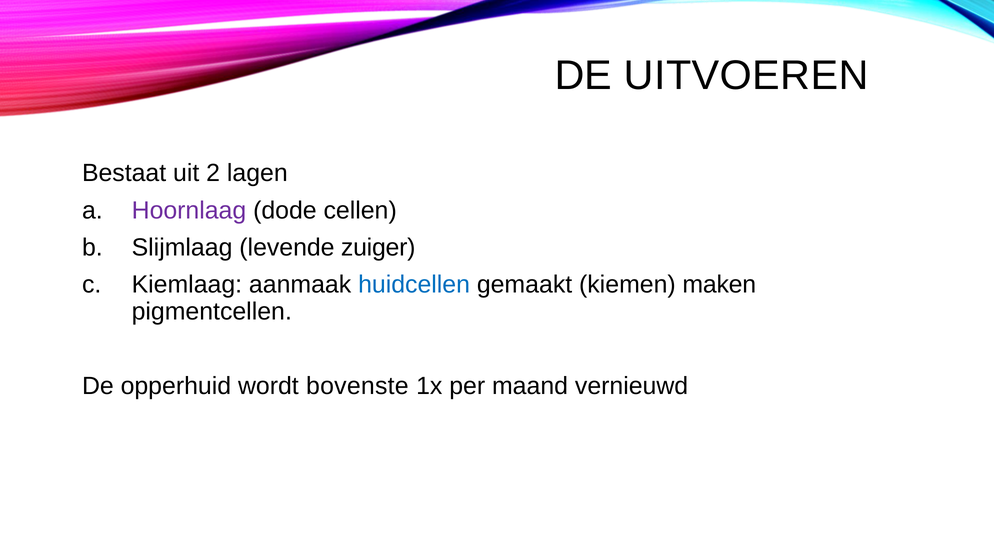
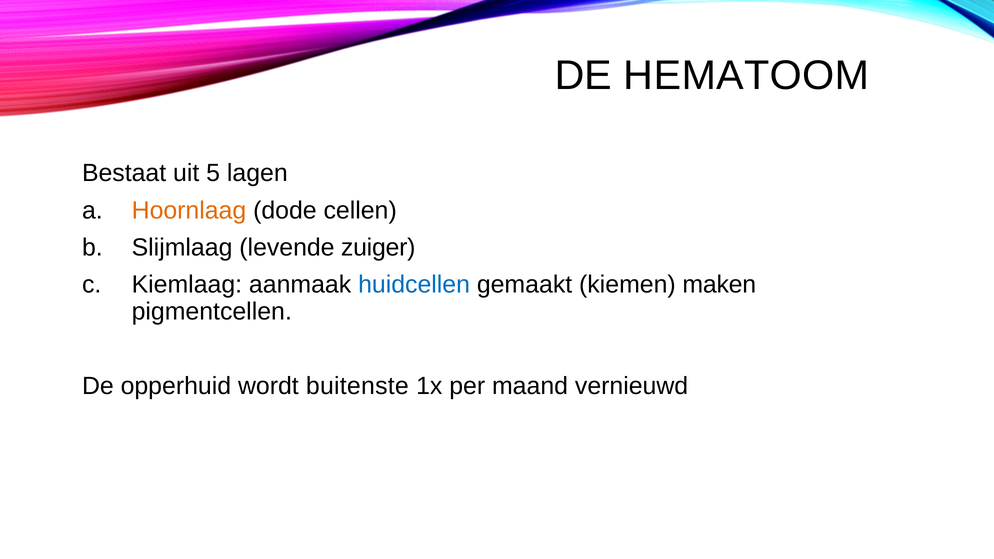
UITVOEREN: UITVOEREN -> HEMATOOM (746, 75)
2: 2 -> 5 (213, 173)
Hoornlaag colour: purple -> orange (189, 210)
bovenste: bovenste -> buitenste (357, 386)
